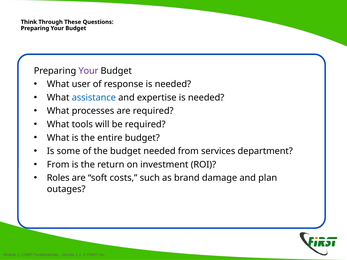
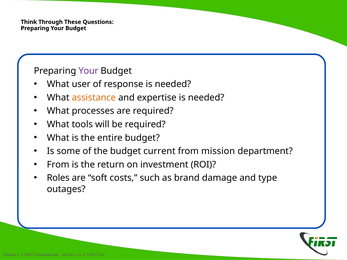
assistance colour: blue -> orange (94, 98)
budget needed: needed -> current (159, 151)
services: services -> mission (218, 151)
plan: plan -> type (268, 178)
